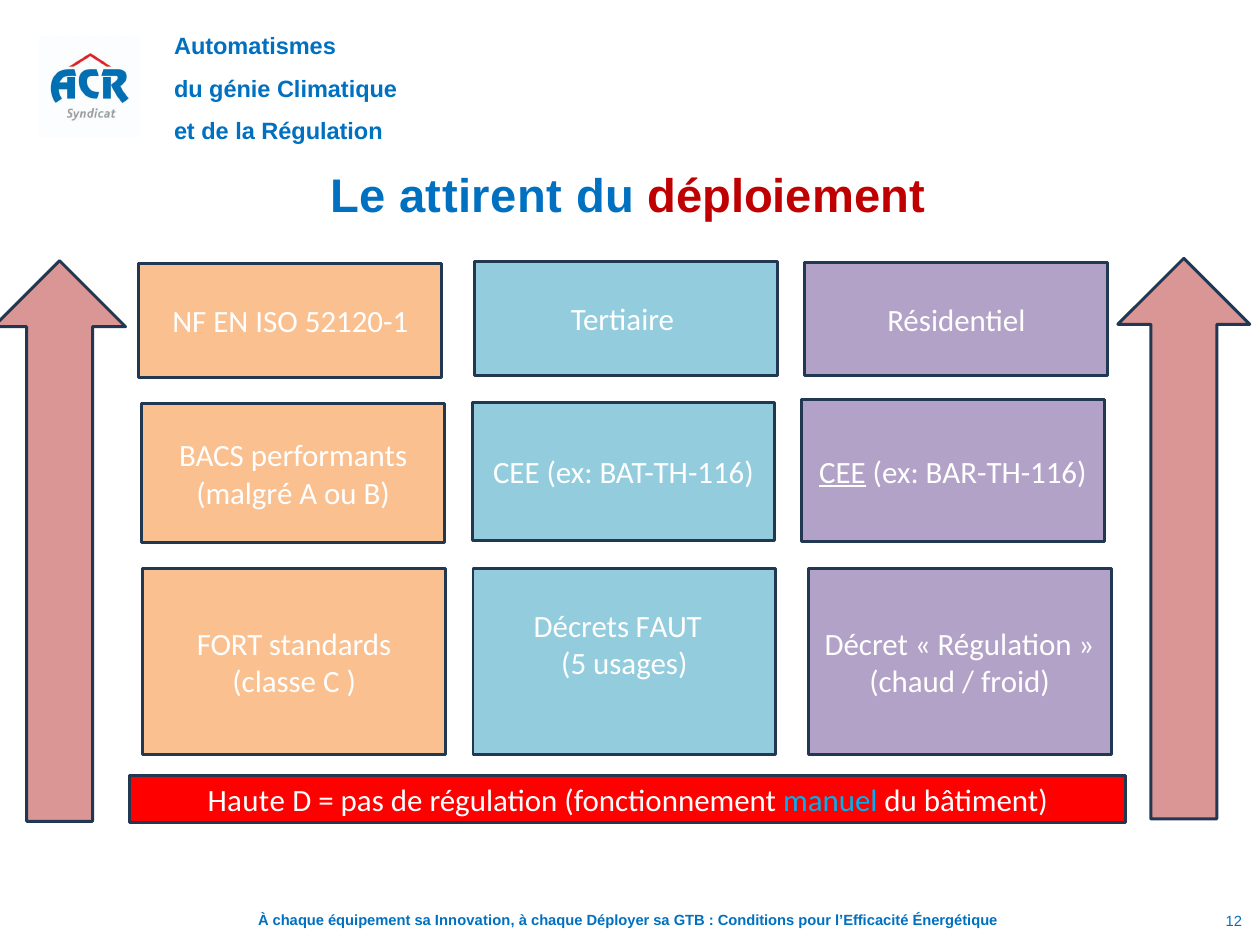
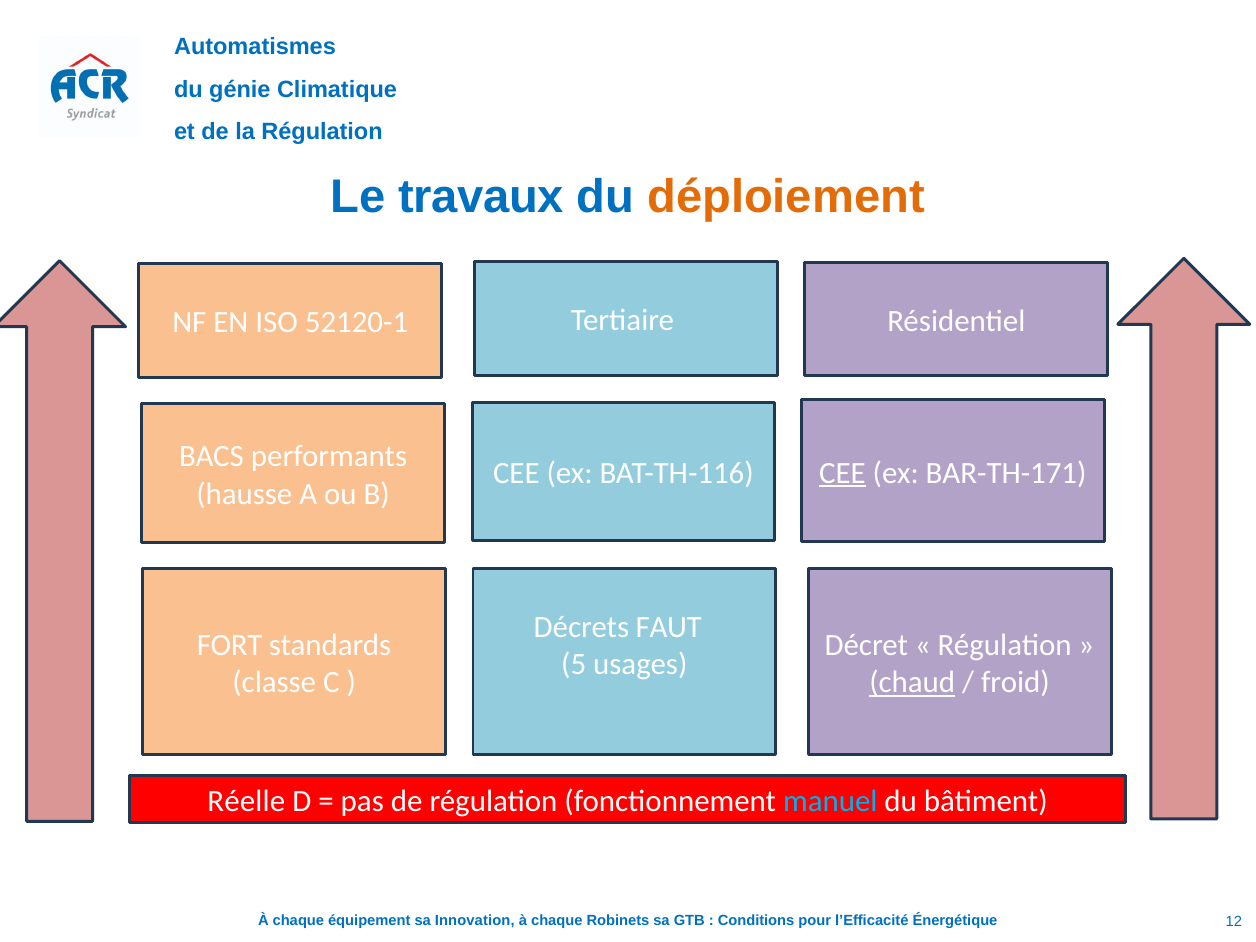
attirent: attirent -> travaux (481, 197)
déploiement colour: red -> orange (786, 197)
BAR-TH-116: BAR-TH-116 -> BAR-TH-171 (1006, 473)
malgré: malgré -> hausse (244, 494)
chaud underline: none -> present (912, 683)
Haute: Haute -> Réelle (246, 802)
Déployer: Déployer -> Robinets (618, 921)
